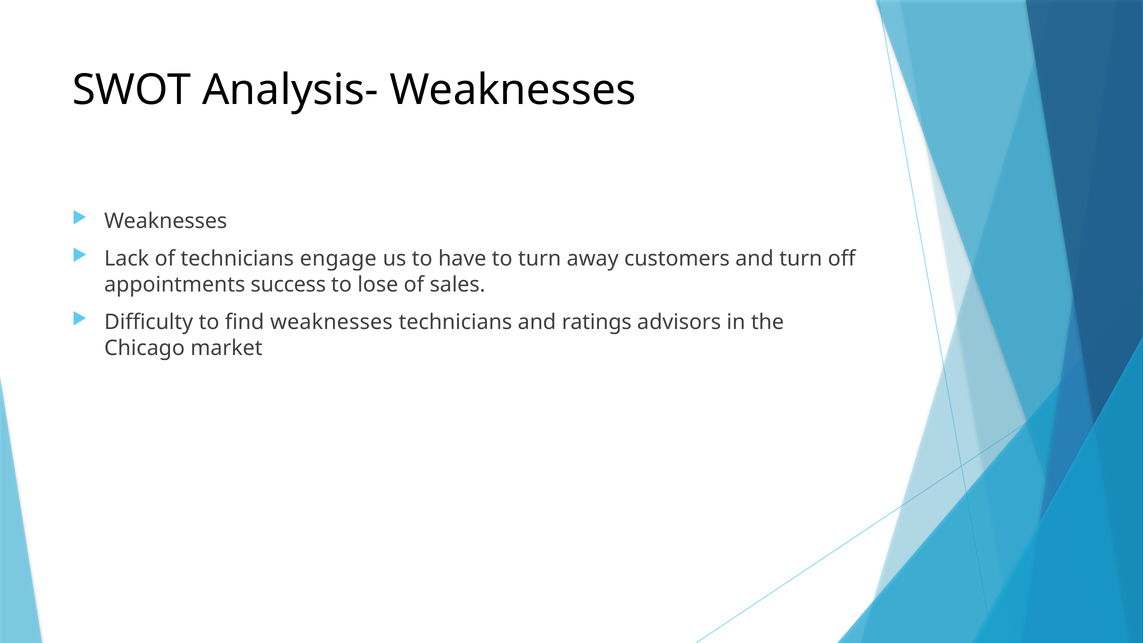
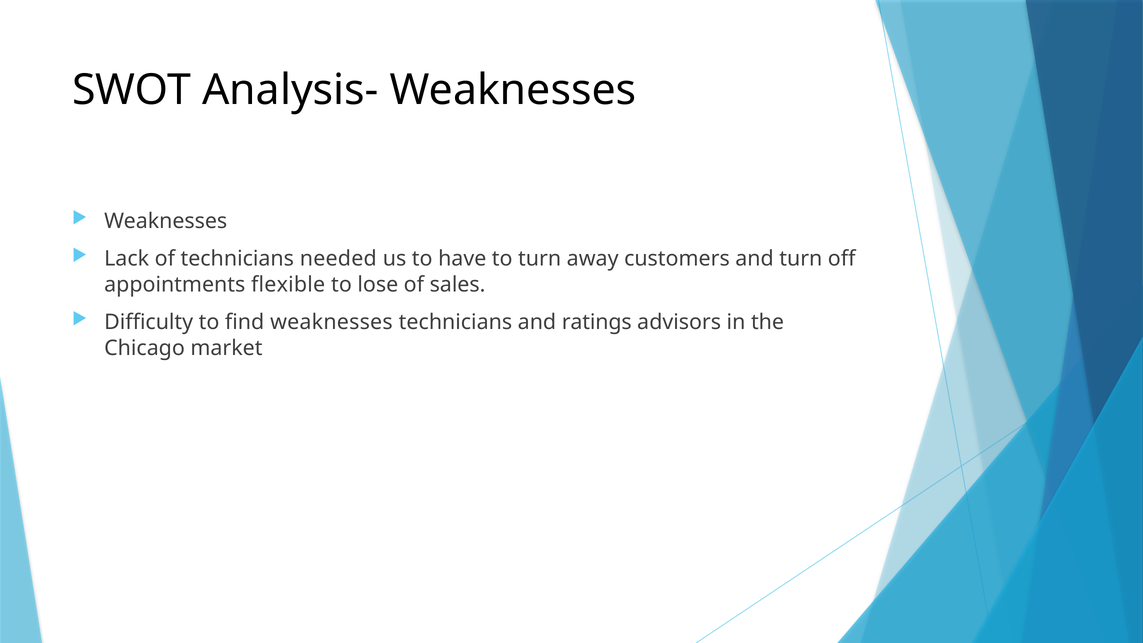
engage: engage -> needed (338, 259)
success: success -> flexible (288, 285)
